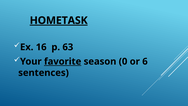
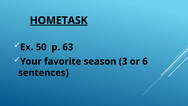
16: 16 -> 50 (41, 47)
favorite underline: present -> none (63, 61)
0: 0 -> 3 (123, 61)
